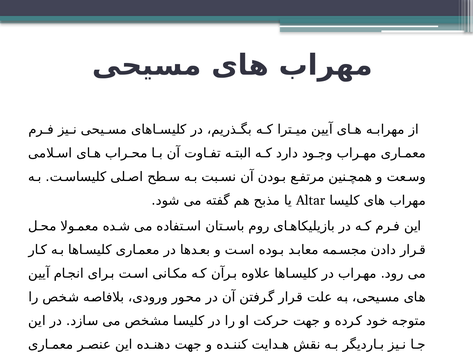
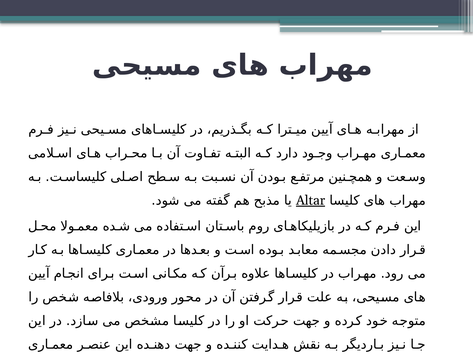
Altar underline: none -> present (311, 200)
